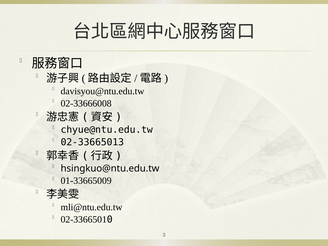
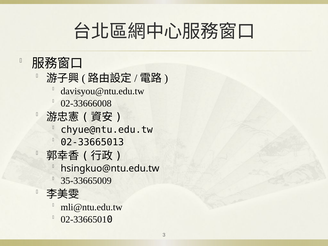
01-33665009: 01-33665009 -> 35-33665009 (86, 181)
